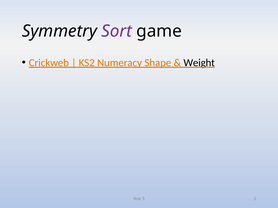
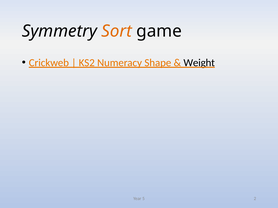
Sort colour: purple -> orange (117, 31)
